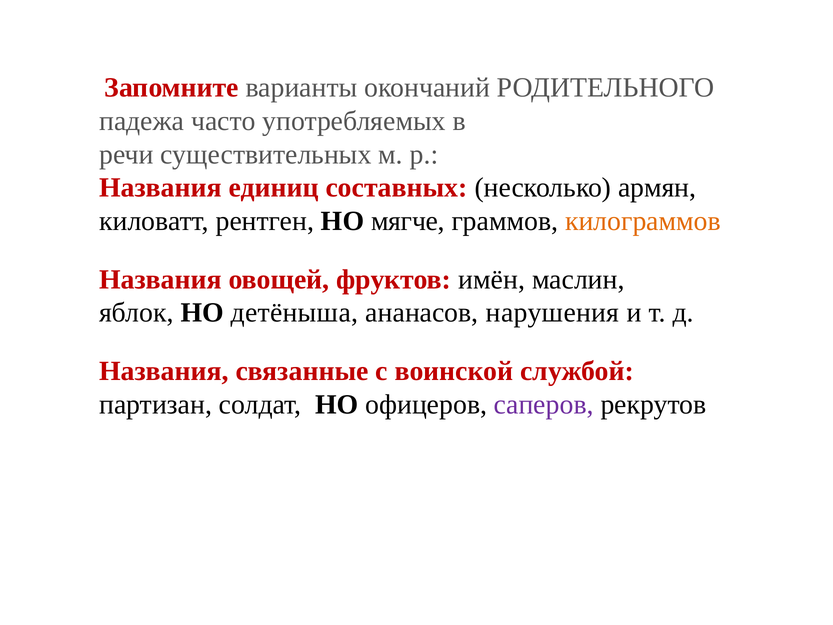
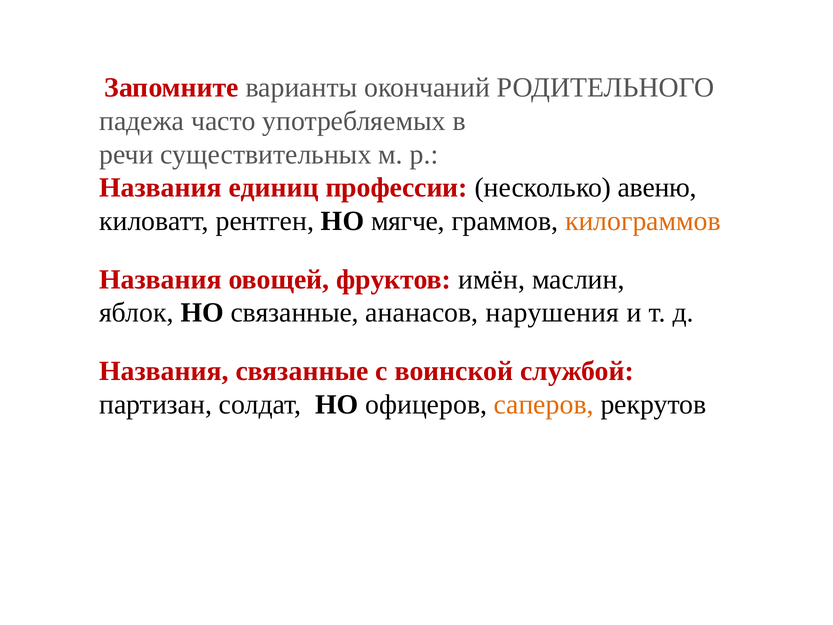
составных: составных -> профессии (397, 188)
армян: армян -> авеню (657, 188)
НО детёныша: детёныша -> связанные (295, 313)
саперов colour: purple -> orange (544, 404)
